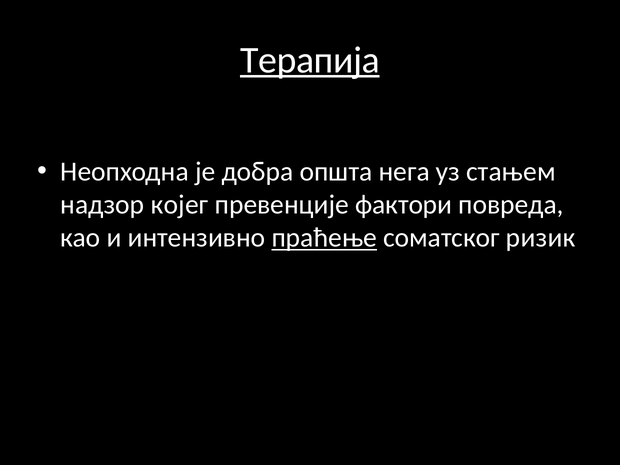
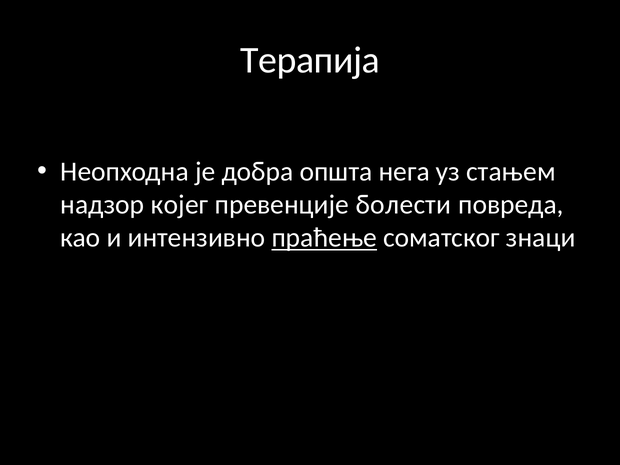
Терапија underline: present -> none (310, 60)
фактори: фактори -> болести (404, 205)
ризик: ризик -> знаци (541, 238)
